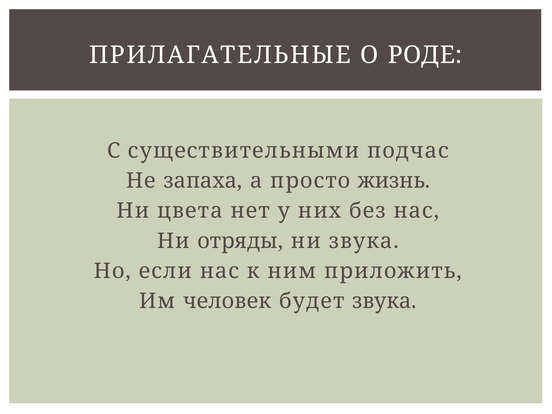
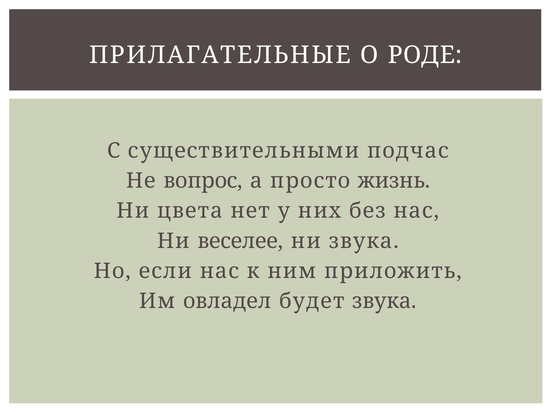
запаха: запаха -> вопрос (203, 181)
отряды: отряды -> веселее (240, 241)
человек: человек -> овладел (227, 301)
